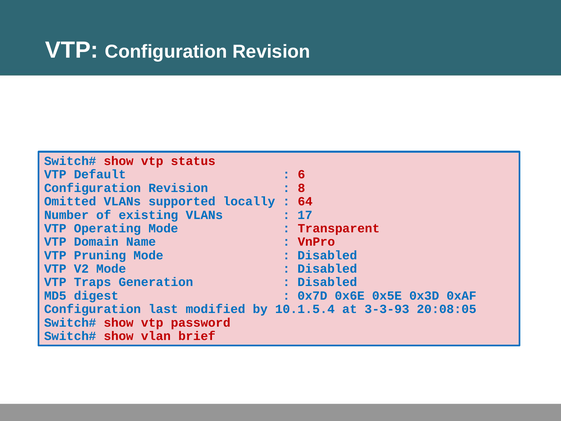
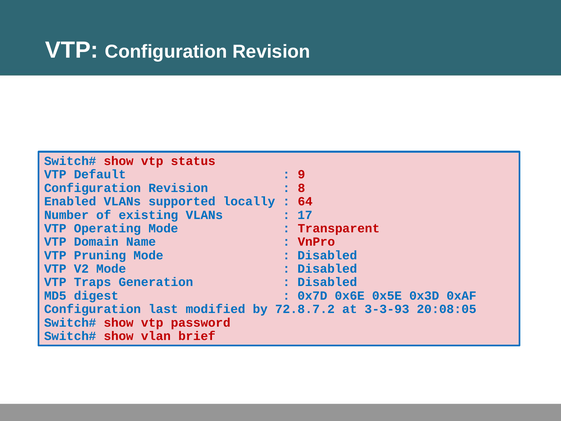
6: 6 -> 9 (301, 174)
Omitted: Omitted -> Enabled (70, 201)
10.1.5.4: 10.1.5.4 -> 72.8.7.2 (305, 309)
